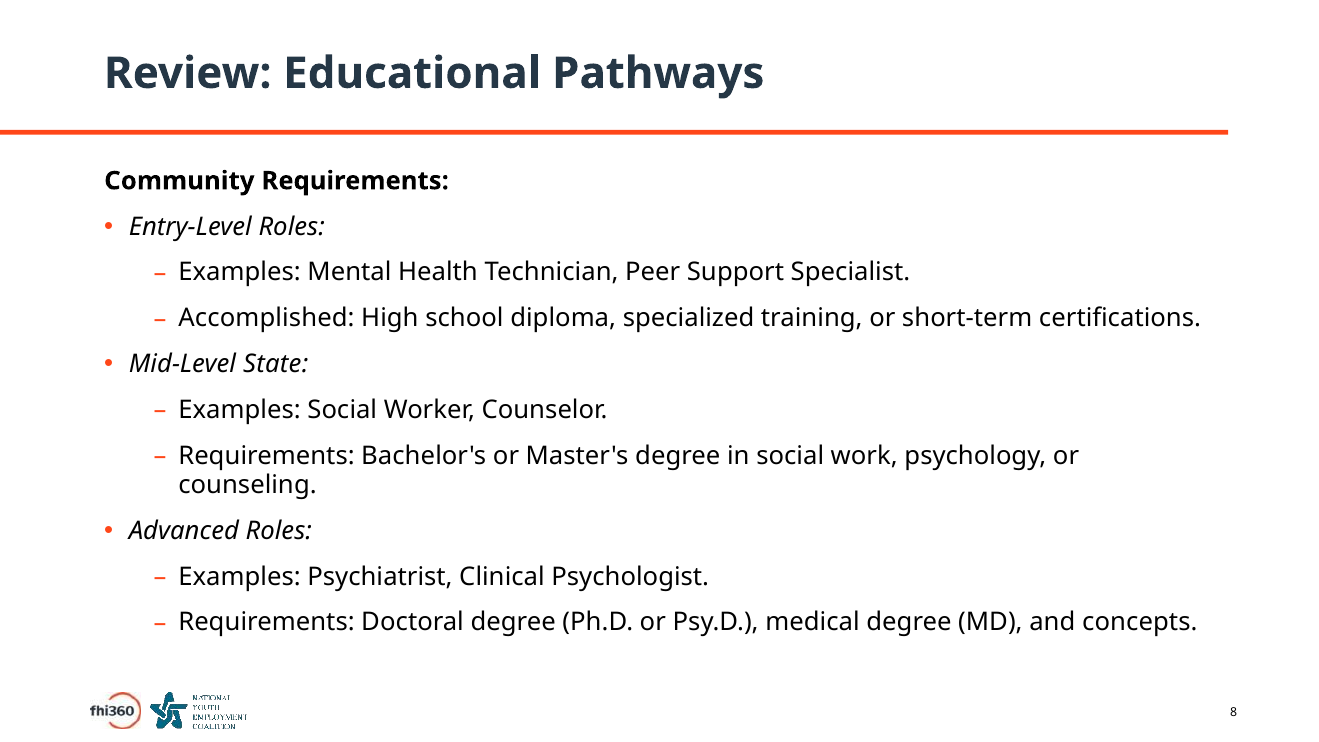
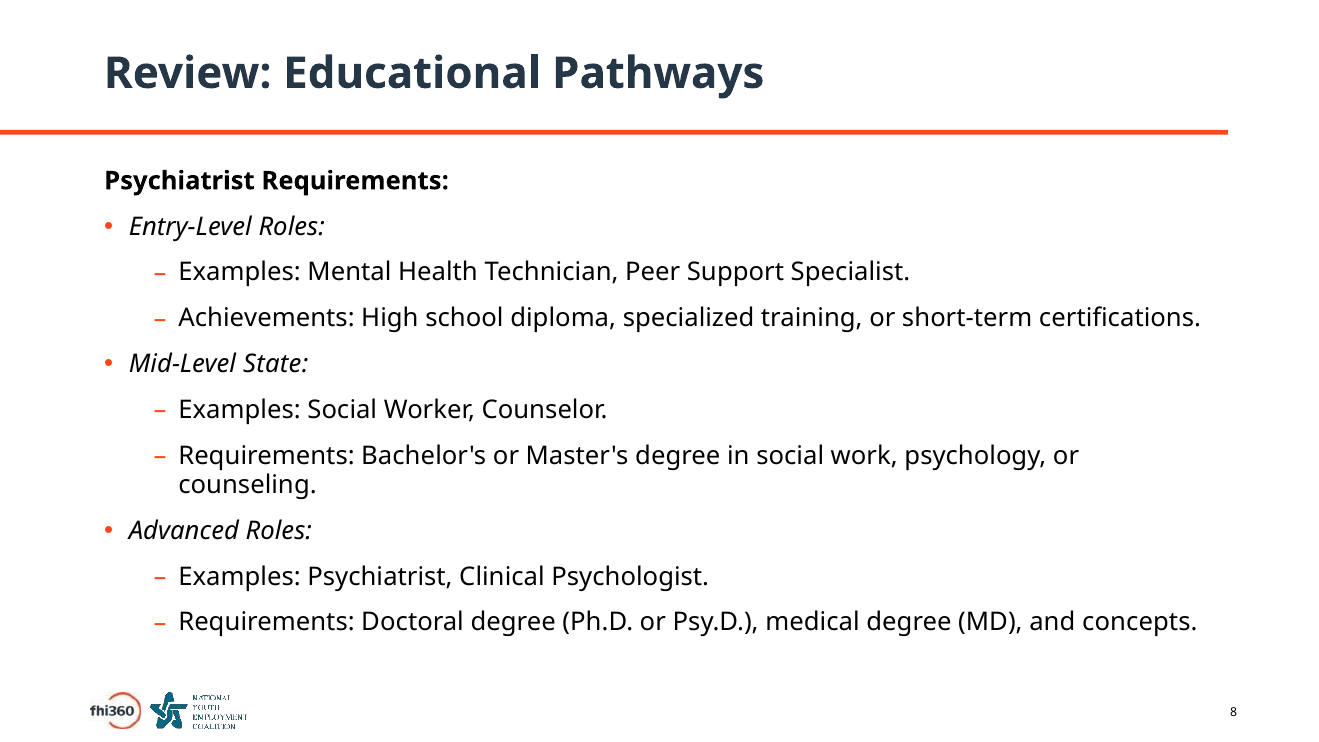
Community: Community -> Psychiatrist (179, 181)
Accomplished: Accomplished -> Achievements (267, 318)
